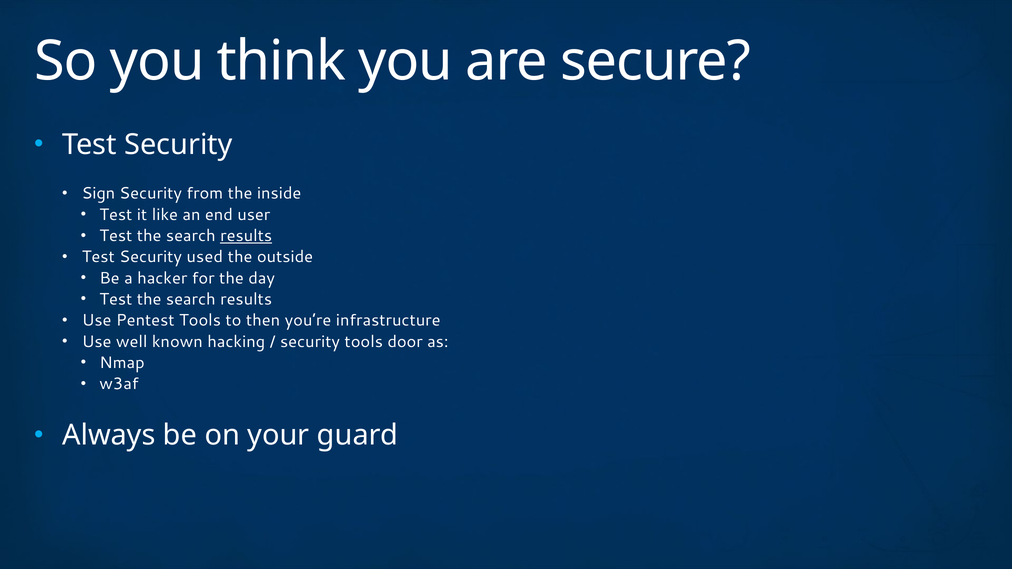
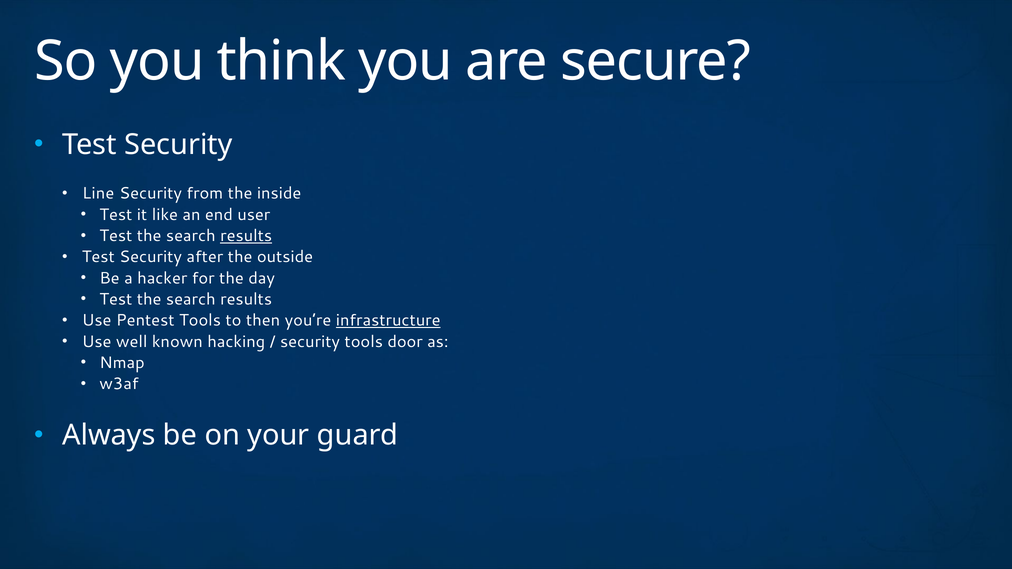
Sign: Sign -> Line (98, 194)
used: used -> after (205, 257)
infrastructure underline: none -> present (388, 321)
